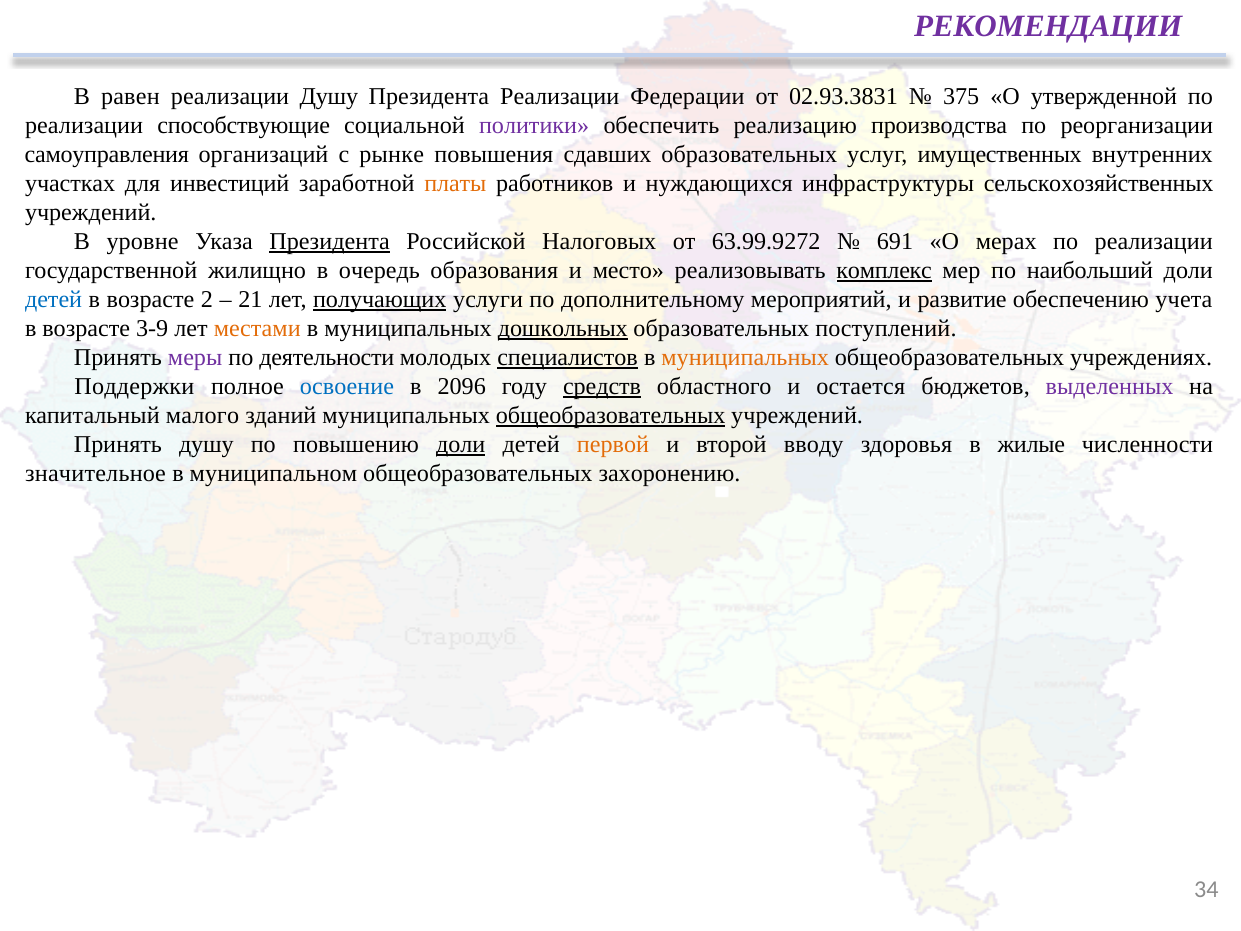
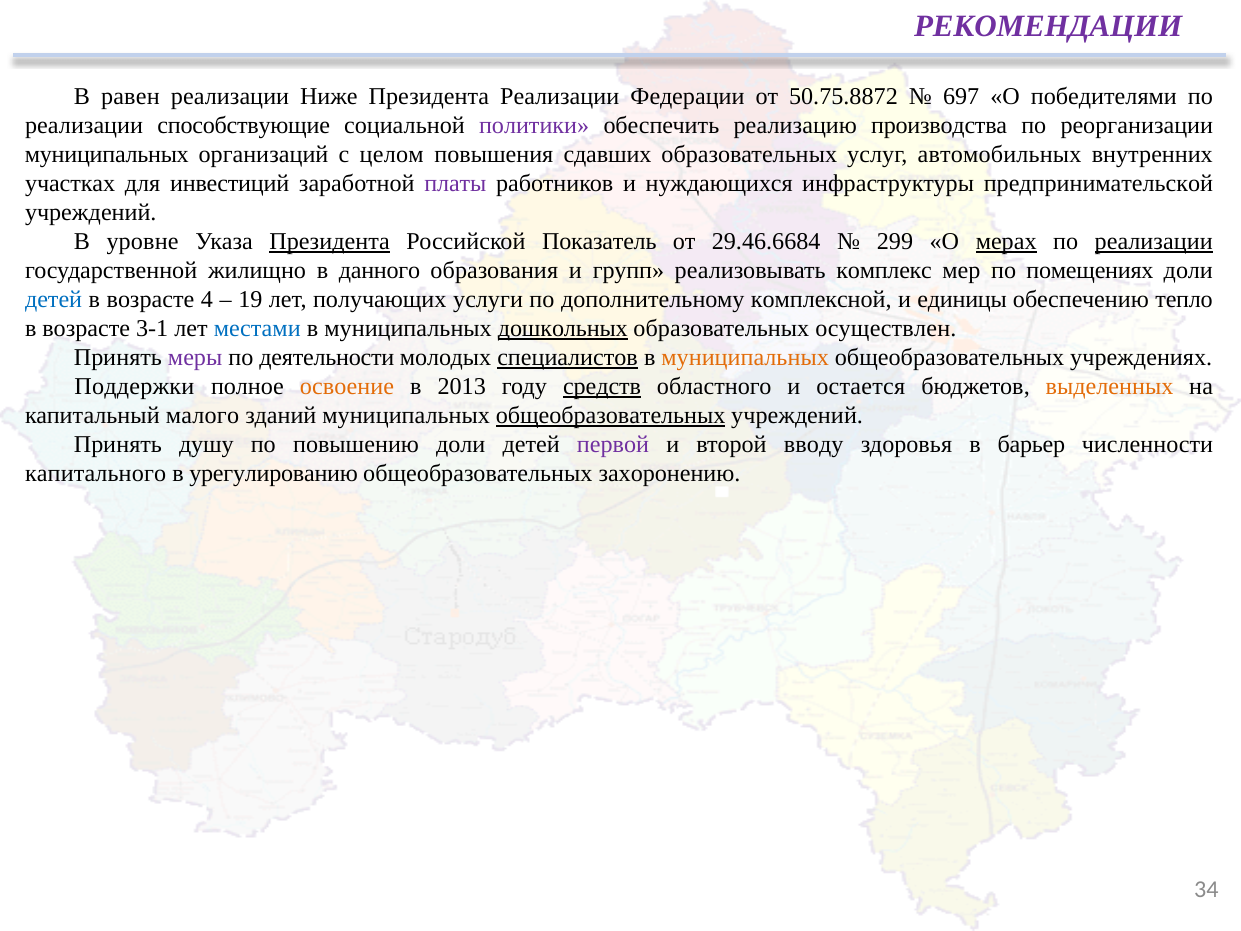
реализации Душу: Душу -> Ниже (329, 97)
02.93.3831: 02.93.3831 -> 50.75.8872 (843, 97)
375: 375 -> 697 (961, 97)
утвержденной: утвержденной -> победителями (1104, 97)
самоуправления: самоуправления -> муниципальных (107, 155)
рынке: рынке -> целом (392, 155)
имущественных: имущественных -> автомобильных (999, 155)
платы colour: orange -> purple (455, 184)
сельскохозяйственных: сельскохозяйственных -> предпринимательской (1098, 184)
Налоговых: Налоговых -> Показатель (599, 242)
63.99.9272: 63.99.9272 -> 29.46.6684 (766, 242)
691: 691 -> 299 (895, 242)
мерах underline: none -> present (1006, 242)
реализации underline: none -> present (1154, 242)
очередь: очередь -> данного (380, 271)
место: место -> групп (628, 271)
комплекс underline: present -> none (884, 271)
наибольший: наибольший -> помещениях (1090, 271)
2: 2 -> 4 (207, 299)
21: 21 -> 19 (250, 299)
получающих underline: present -> none (380, 299)
мероприятий: мероприятий -> комплексной (821, 299)
развитие: развитие -> единицы (962, 299)
учета: учета -> тепло (1184, 299)
3-9: 3-9 -> 3-1 (152, 328)
местами colour: orange -> blue (257, 328)
поступлений: поступлений -> осуществлен (886, 328)
освоение colour: blue -> orange (347, 386)
2096: 2096 -> 2013 (462, 386)
выделенных colour: purple -> orange (1110, 386)
доли underline: present -> none (461, 444)
первой colour: orange -> purple (613, 444)
жилые: жилые -> барьер (1031, 444)
значительное: значительное -> капитального (96, 473)
муниципальном: муниципальном -> урегулированию (274, 473)
